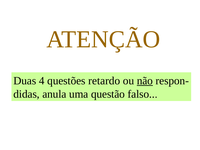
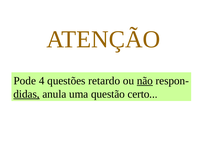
Duas: Duas -> Pode (25, 81)
didas underline: none -> present (27, 94)
falso: falso -> certo (141, 94)
